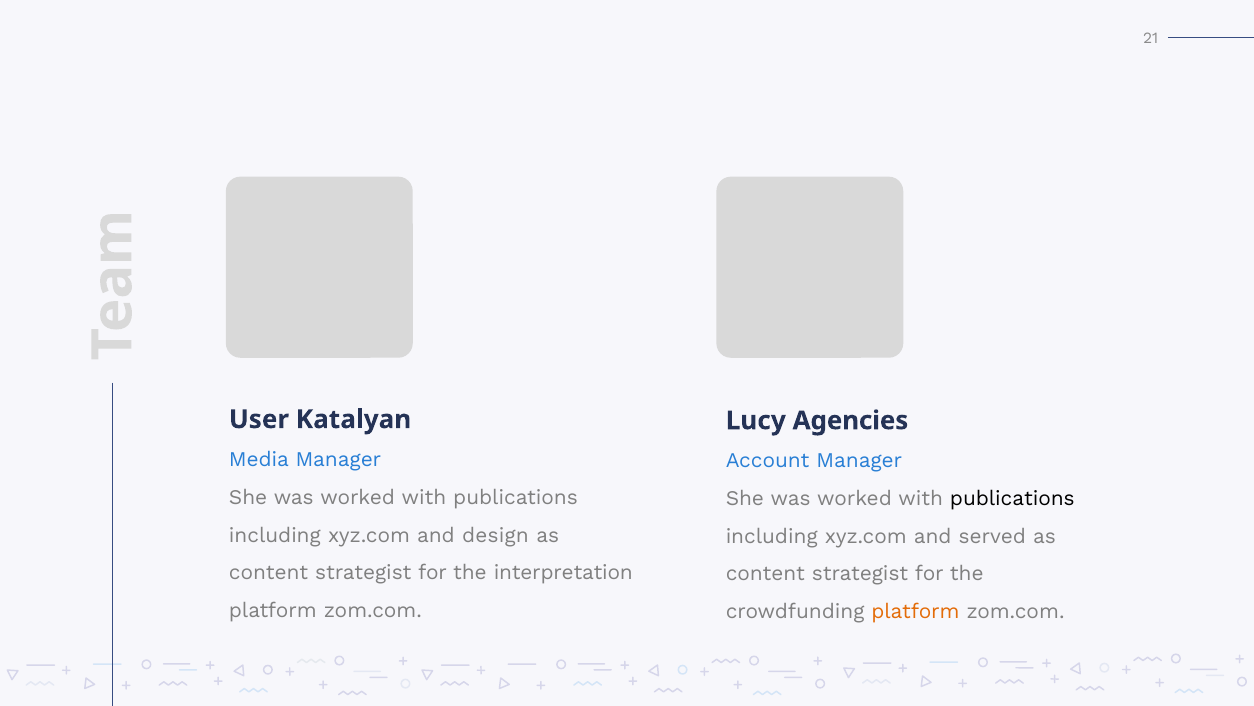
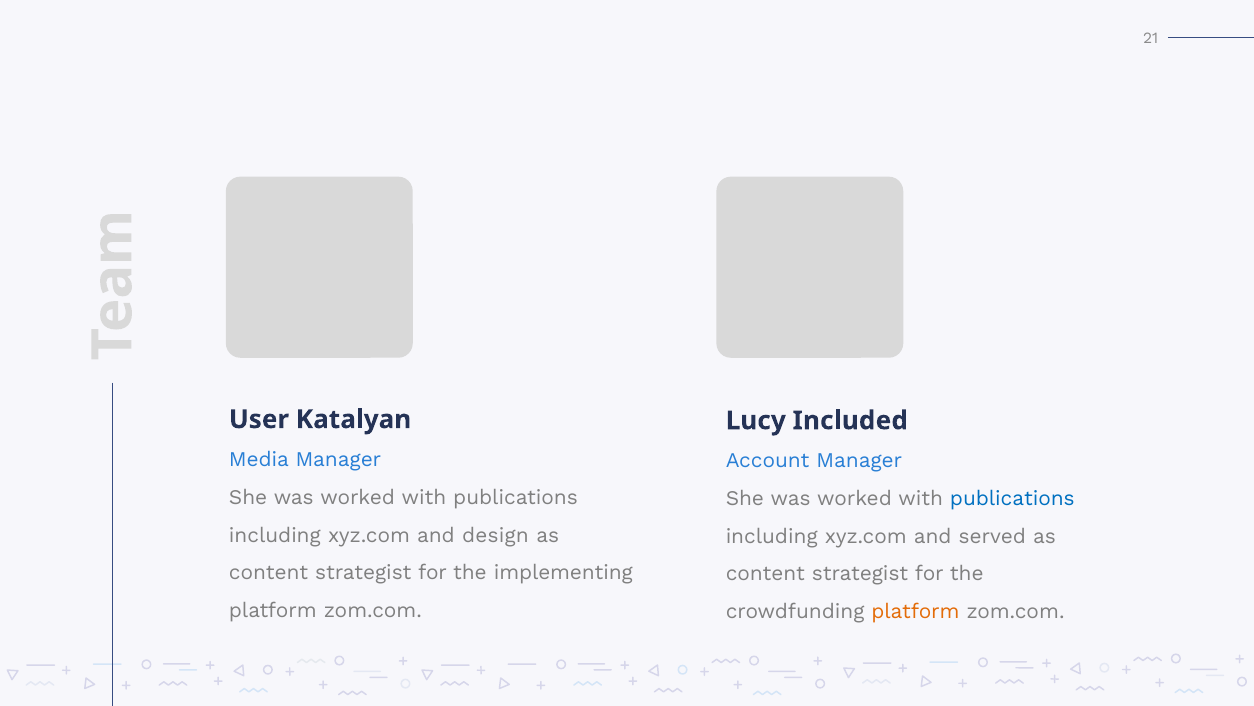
Agencies: Agencies -> Included (850, 420)
publications colour: black -> blue (1012, 498)
interpretation: interpretation -> implementing (563, 572)
